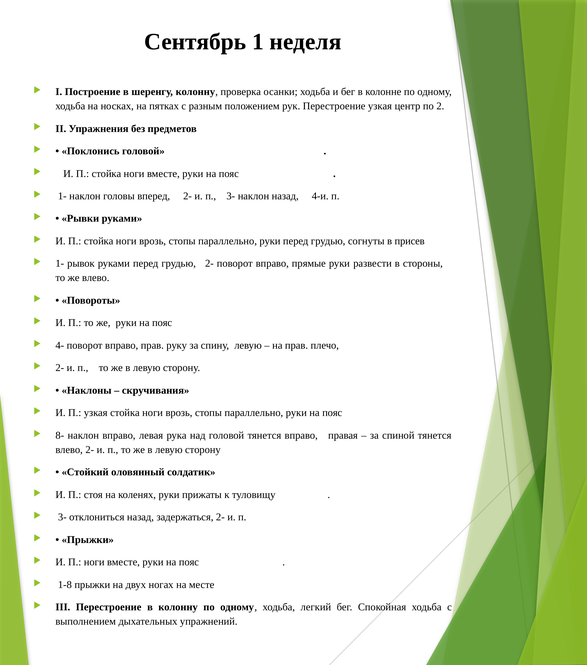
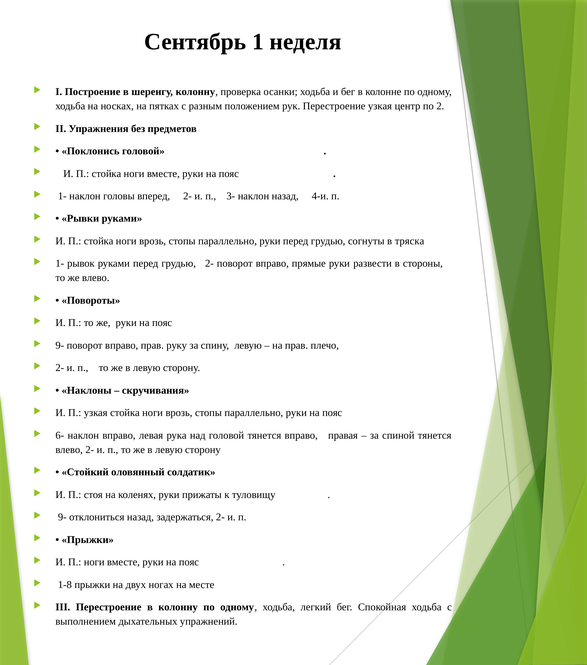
присев: присев -> тряска (410, 241)
4-: 4- -> 9- (60, 345)
8-: 8- -> 6- (60, 435)
3-: 3- -> 9- (62, 517)
